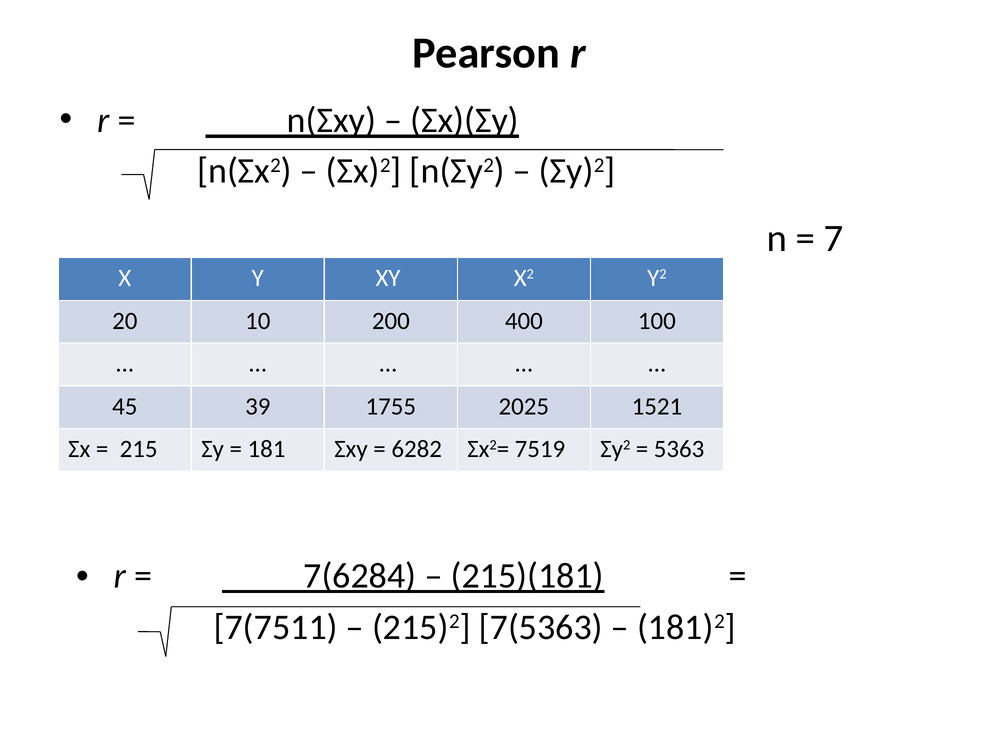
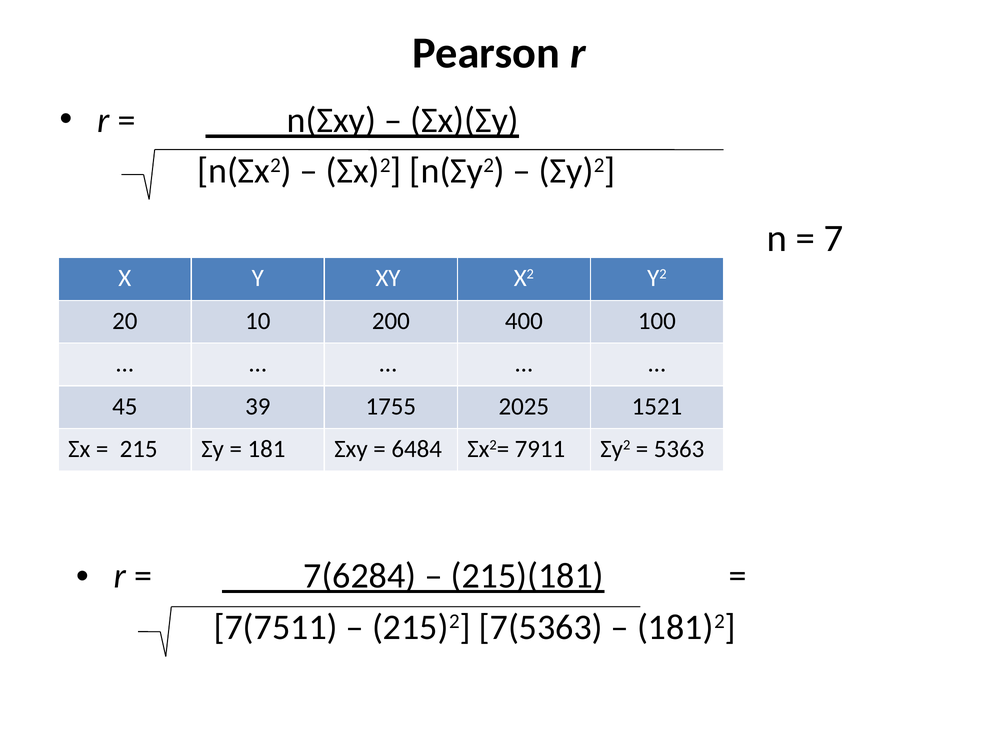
6282: 6282 -> 6484 (417, 449)
7519: 7519 -> 7911 (540, 449)
